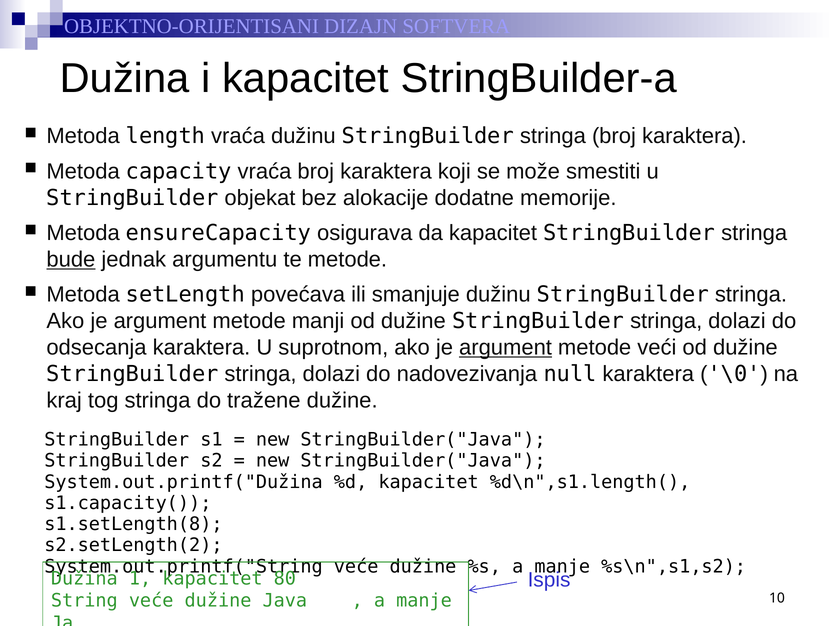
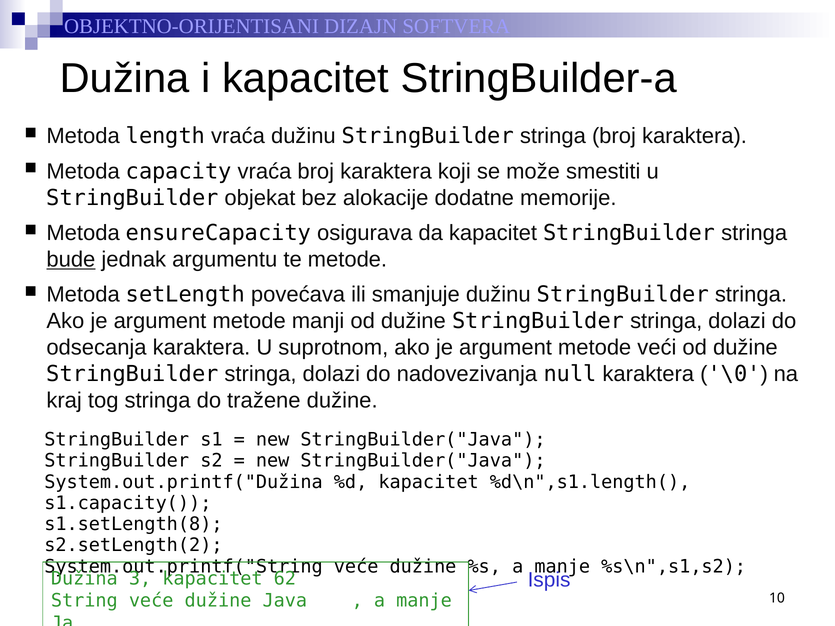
argument underline: present -> none (506, 348)
1: 1 -> 3 (140, 579)
80: 80 -> 62 (285, 579)
